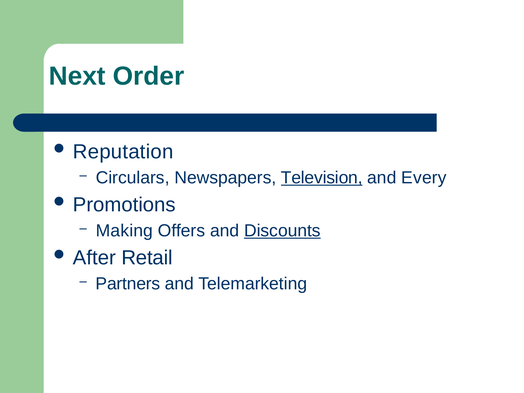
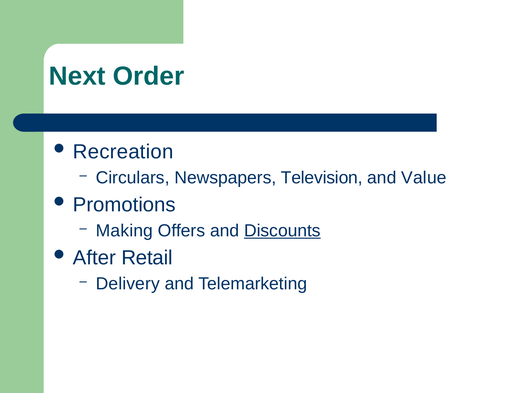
Reputation: Reputation -> Recreation (123, 152)
Television underline: present -> none (322, 178)
Every: Every -> Value (424, 178)
Partners: Partners -> Delivery (128, 284)
